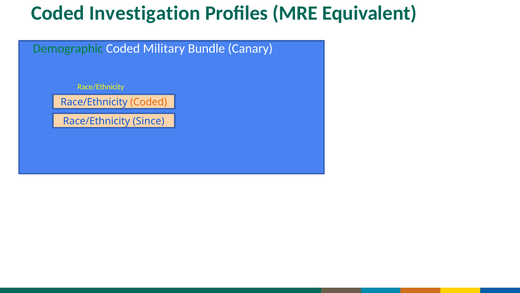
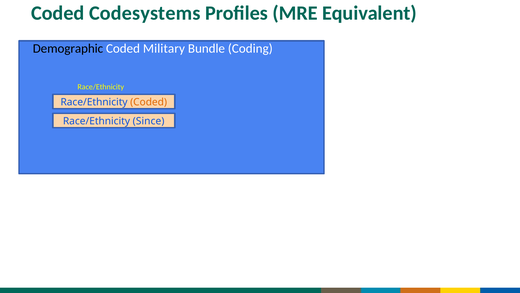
Investigation: Investigation -> Codesystems (145, 13)
Demographic colour: green -> black (68, 48)
Canary: Canary -> Coding (250, 48)
